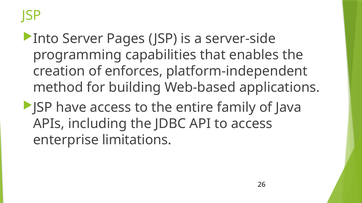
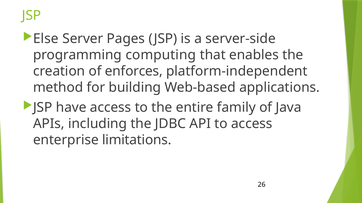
Into: Into -> Else (46, 39)
capabilities: capabilities -> computing (161, 55)
